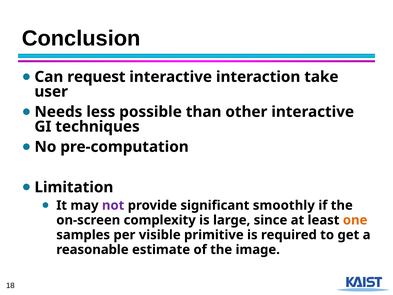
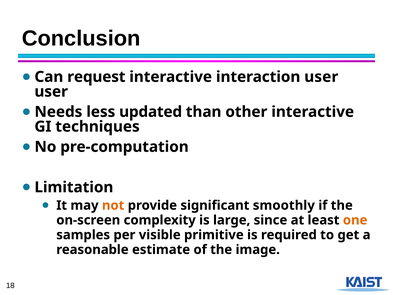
interaction take: take -> user (321, 77)
possible: possible -> updated (151, 112)
not colour: purple -> orange (113, 205)
